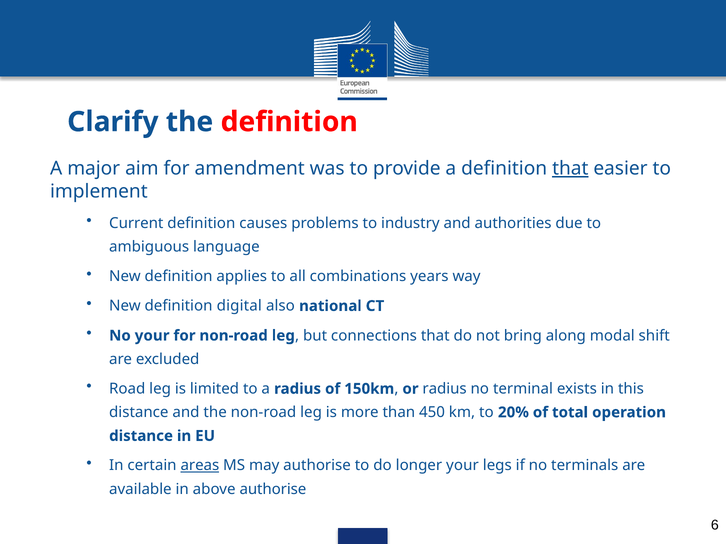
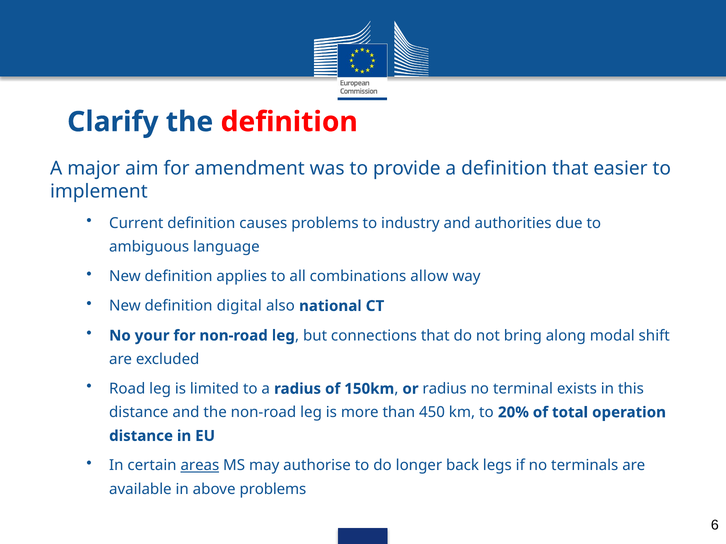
that underline: present -> none (570, 169)
years: years -> allow (429, 277)
longer your: your -> back (463, 466)
above authorise: authorise -> problems (273, 490)
